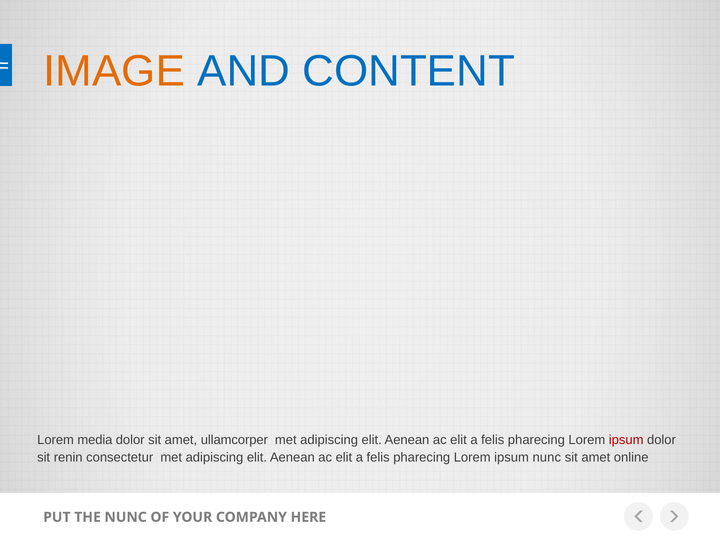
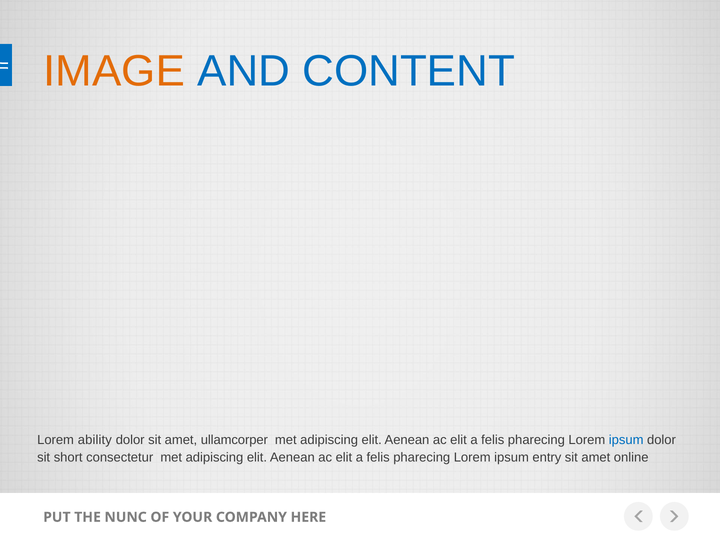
media: media -> ability (95, 440)
ipsum colour: red -> blue (626, 440)
renin: renin -> short (68, 457)
ipsum nunc: nunc -> entry (547, 457)
